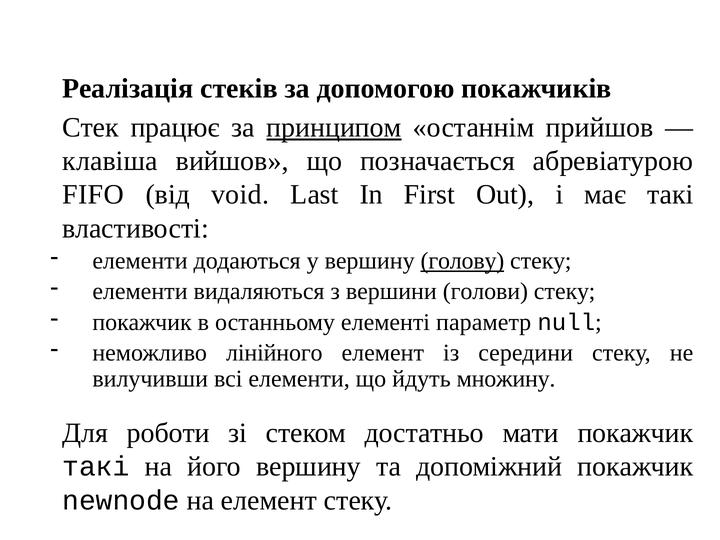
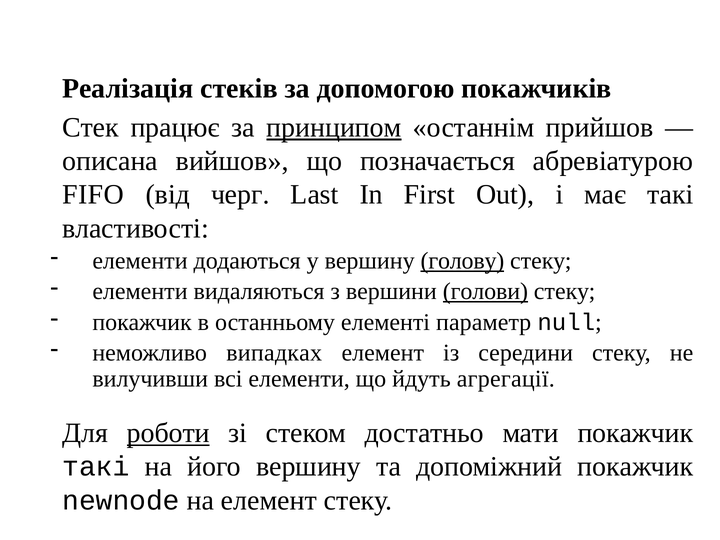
клавіша: клавіша -> описана (110, 161)
void: void -> черг (240, 195)
голови underline: none -> present (485, 292)
лінійного: лінійного -> випадках (274, 353)
множину: множину -> агрегації (506, 379)
роботи underline: none -> present (168, 433)
